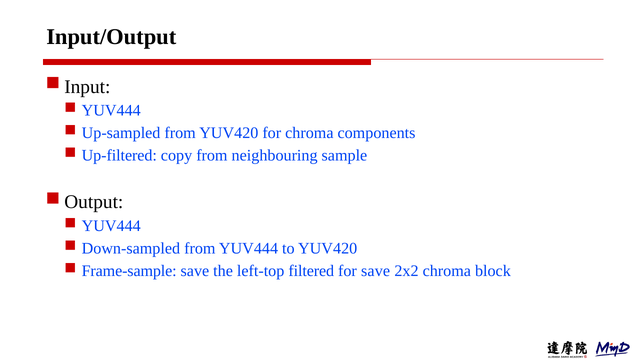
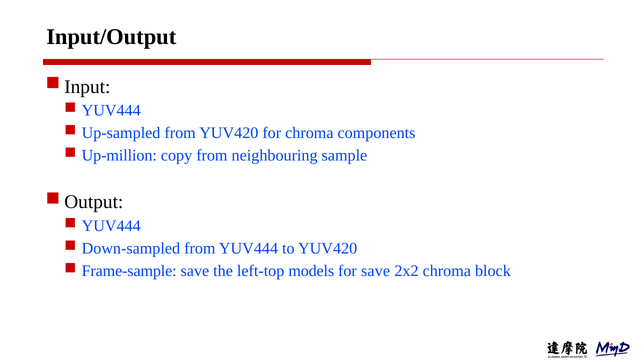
Up-filtered: Up-filtered -> Up-million (119, 155)
filtered: filtered -> models (311, 271)
